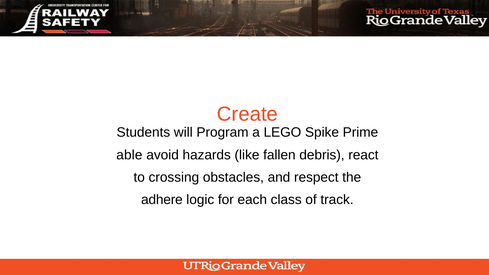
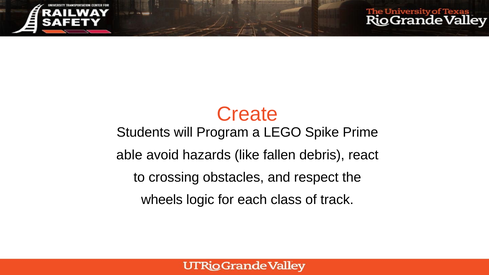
adhere: adhere -> wheels (162, 200)
